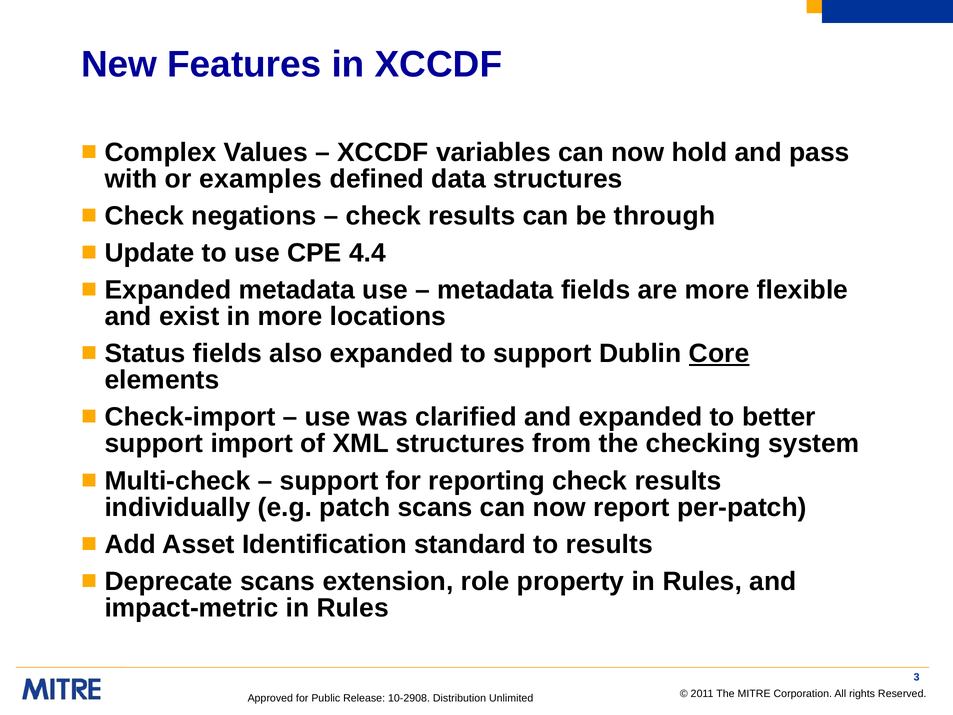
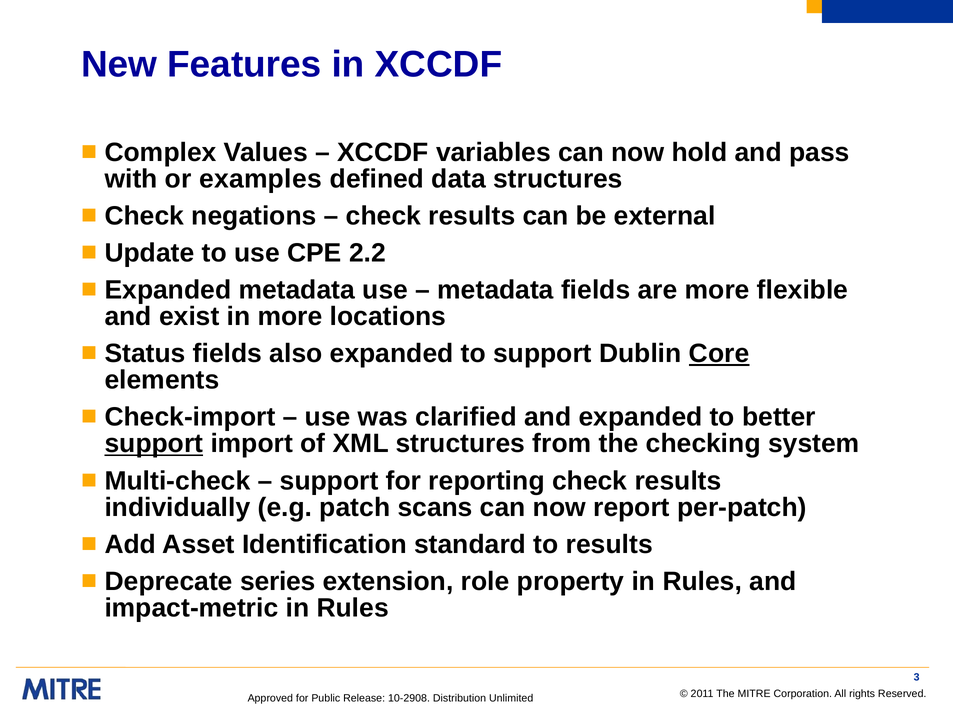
through: through -> external (665, 216)
4.4: 4.4 -> 2.2 (367, 253)
support underline: none -> present (154, 444)
Deprecate scans: scans -> series (278, 581)
